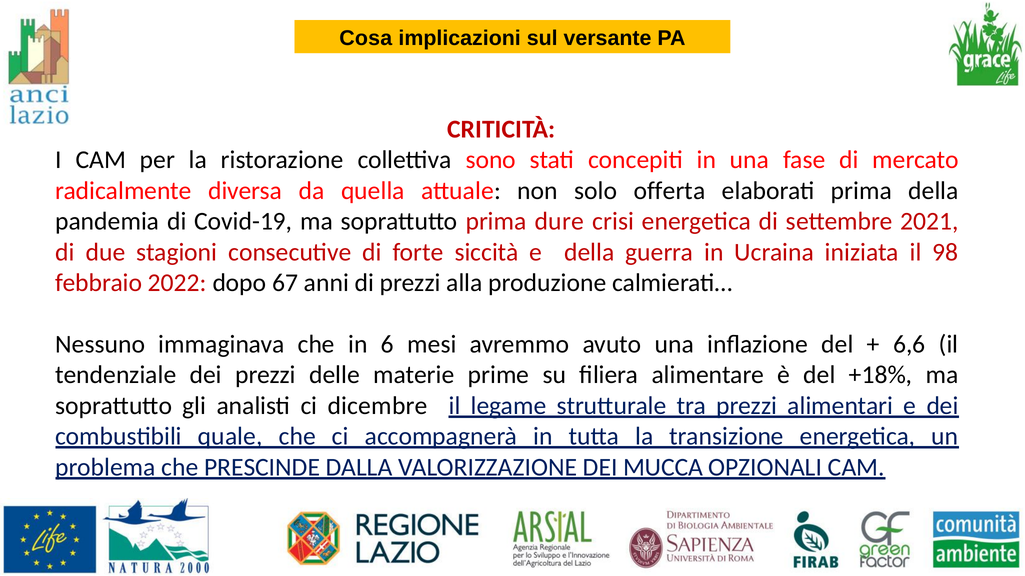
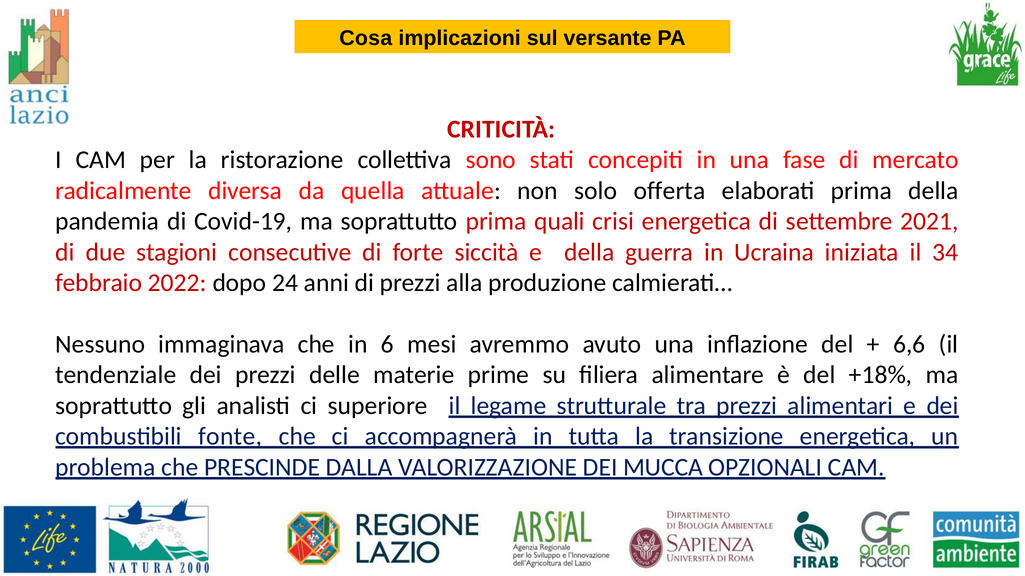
dure: dure -> quali (560, 222)
98: 98 -> 34 (945, 252)
67: 67 -> 24 (285, 283)
dicembre: dicembre -> superiore (378, 406)
quale: quale -> fonte (230, 437)
